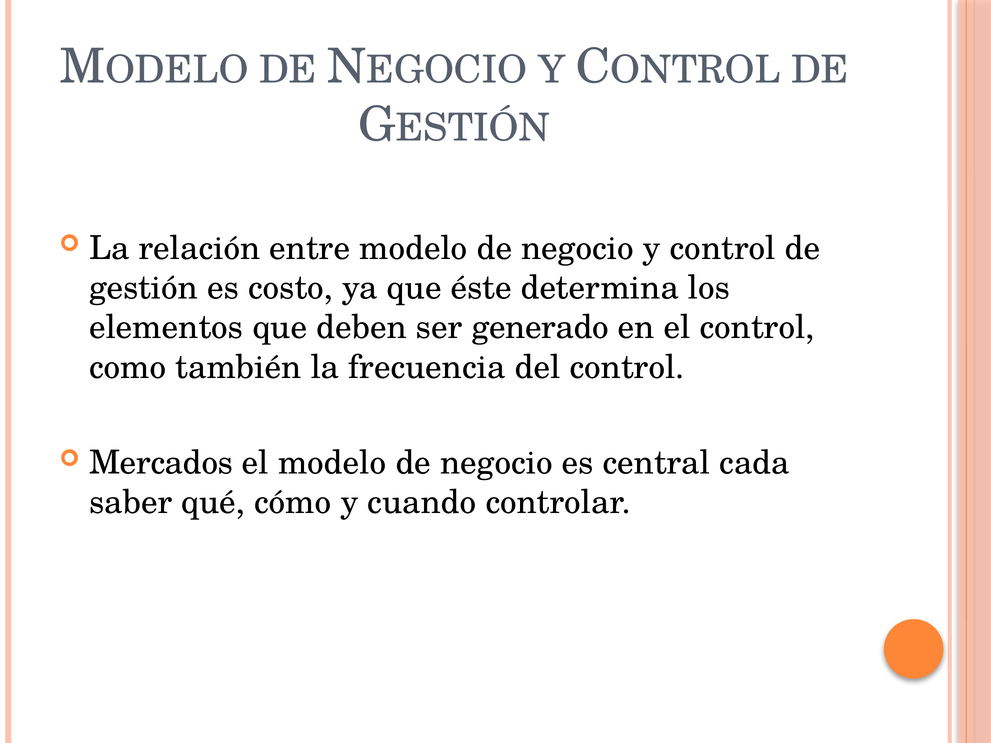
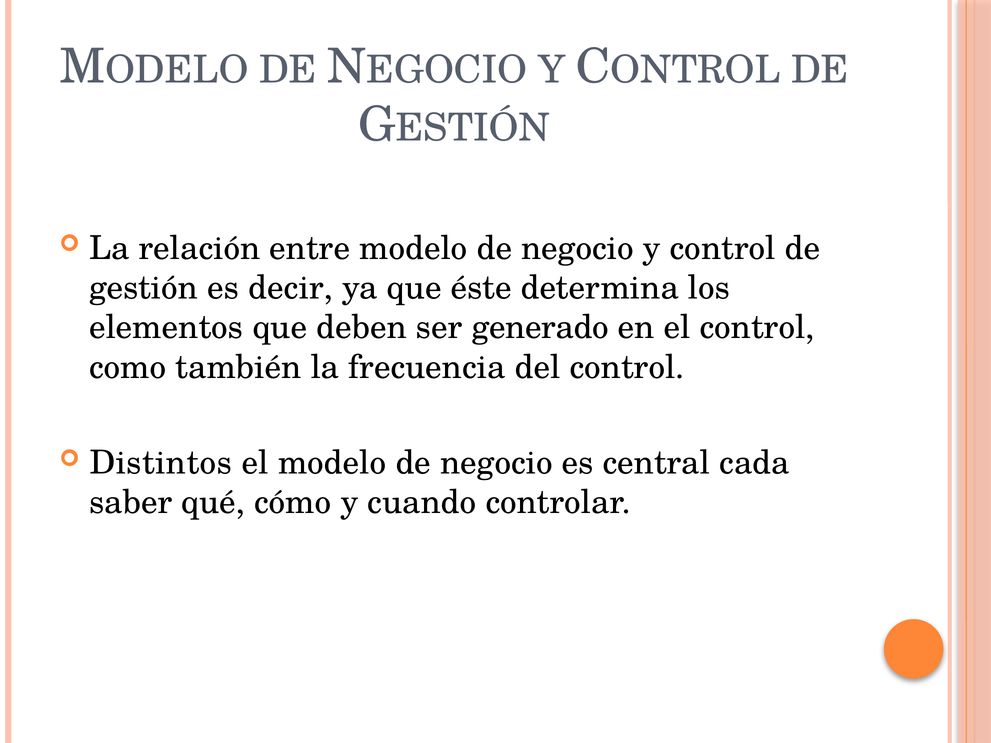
costo: costo -> decir (291, 288)
Mercados: Mercados -> Distintos (161, 463)
